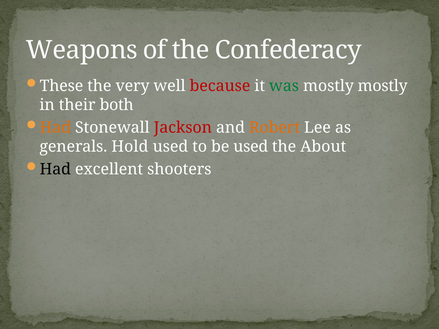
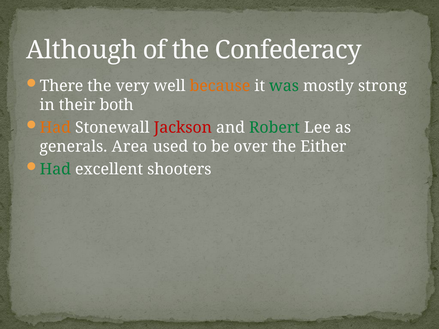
Weapons: Weapons -> Although (82, 50)
These: These -> There (62, 86)
because colour: red -> orange (220, 86)
mostly mostly: mostly -> strong (382, 86)
Robert colour: orange -> green (274, 128)
Hold: Hold -> Area (130, 147)
be used: used -> over (251, 147)
About: About -> Either (323, 147)
Had colour: black -> green (55, 169)
